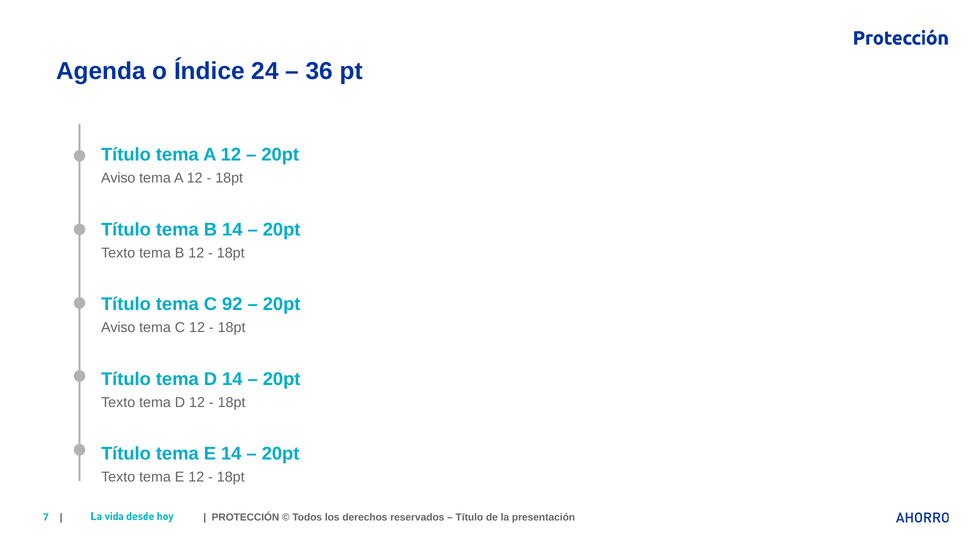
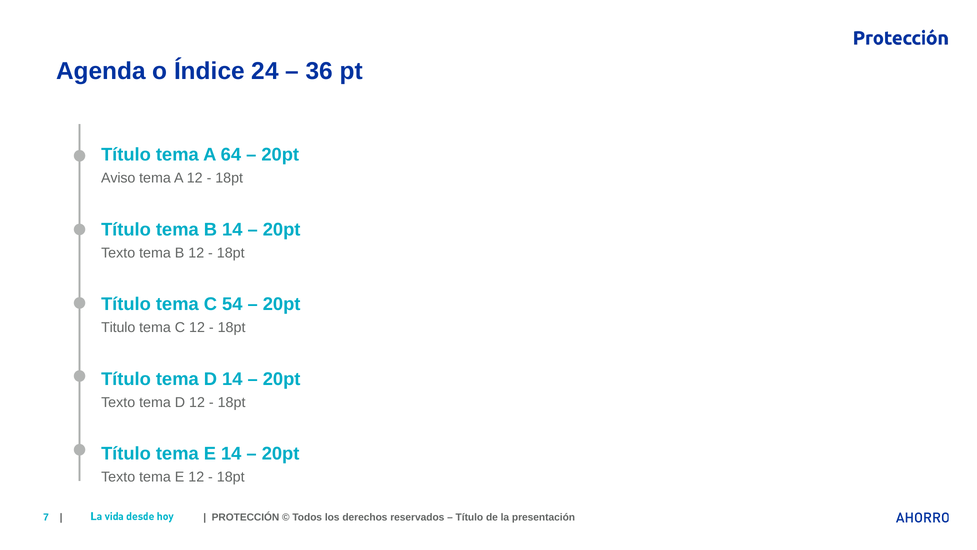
Título tema A 12: 12 -> 64 (231, 155)
92: 92 -> 54 (232, 304)
Aviso: Aviso -> Titulo (118, 327)
